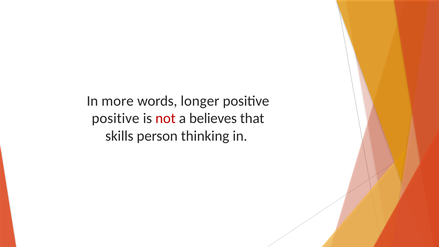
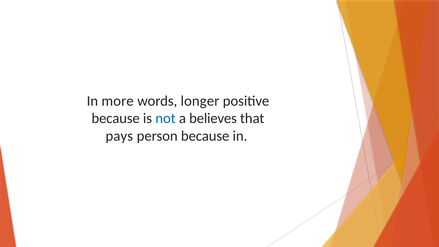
positive: positive -> because (116, 118)
not colour: red -> blue (165, 118)
skills: skills -> pays (119, 136)
person thinking: thinking -> because (205, 136)
